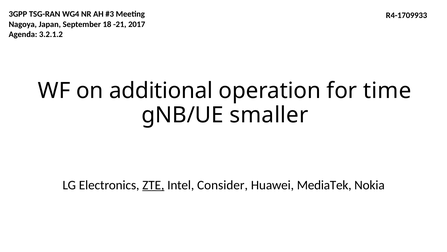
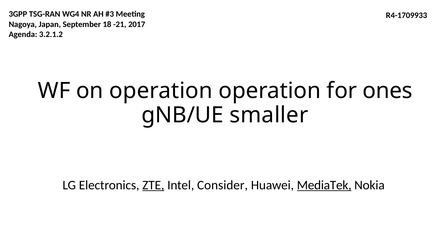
on additional: additional -> operation (161, 91)
time: time -> ones (388, 91)
MediaTek underline: none -> present (324, 185)
